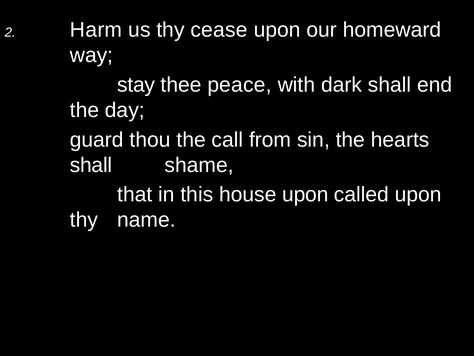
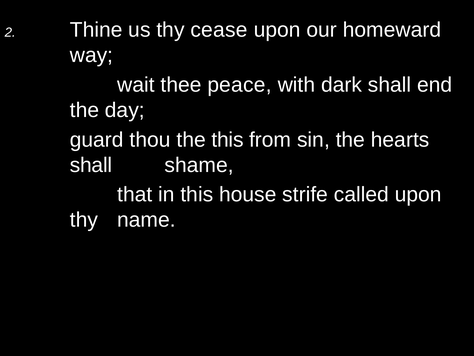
Harm: Harm -> Thine (96, 30)
stay: stay -> wait (136, 85)
the call: call -> this (228, 140)
house upon: upon -> strife (305, 194)
